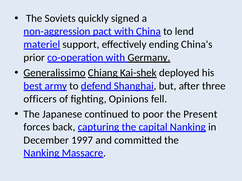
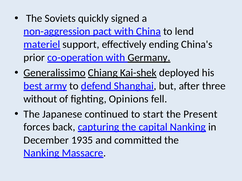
officers: officers -> without (40, 99)
poor: poor -> start (153, 114)
1997: 1997 -> 1935 (82, 140)
